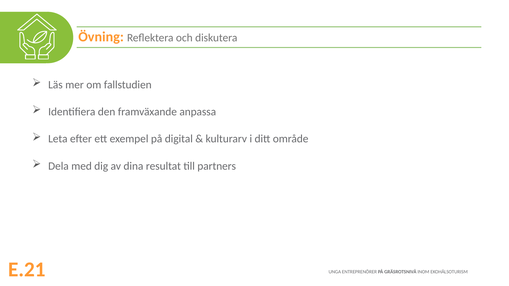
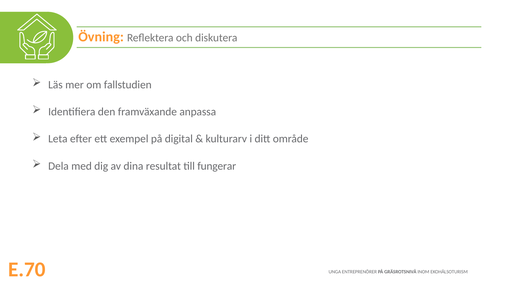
partners: partners -> fungerar (217, 166)
E.21: E.21 -> E.70 (27, 270)
